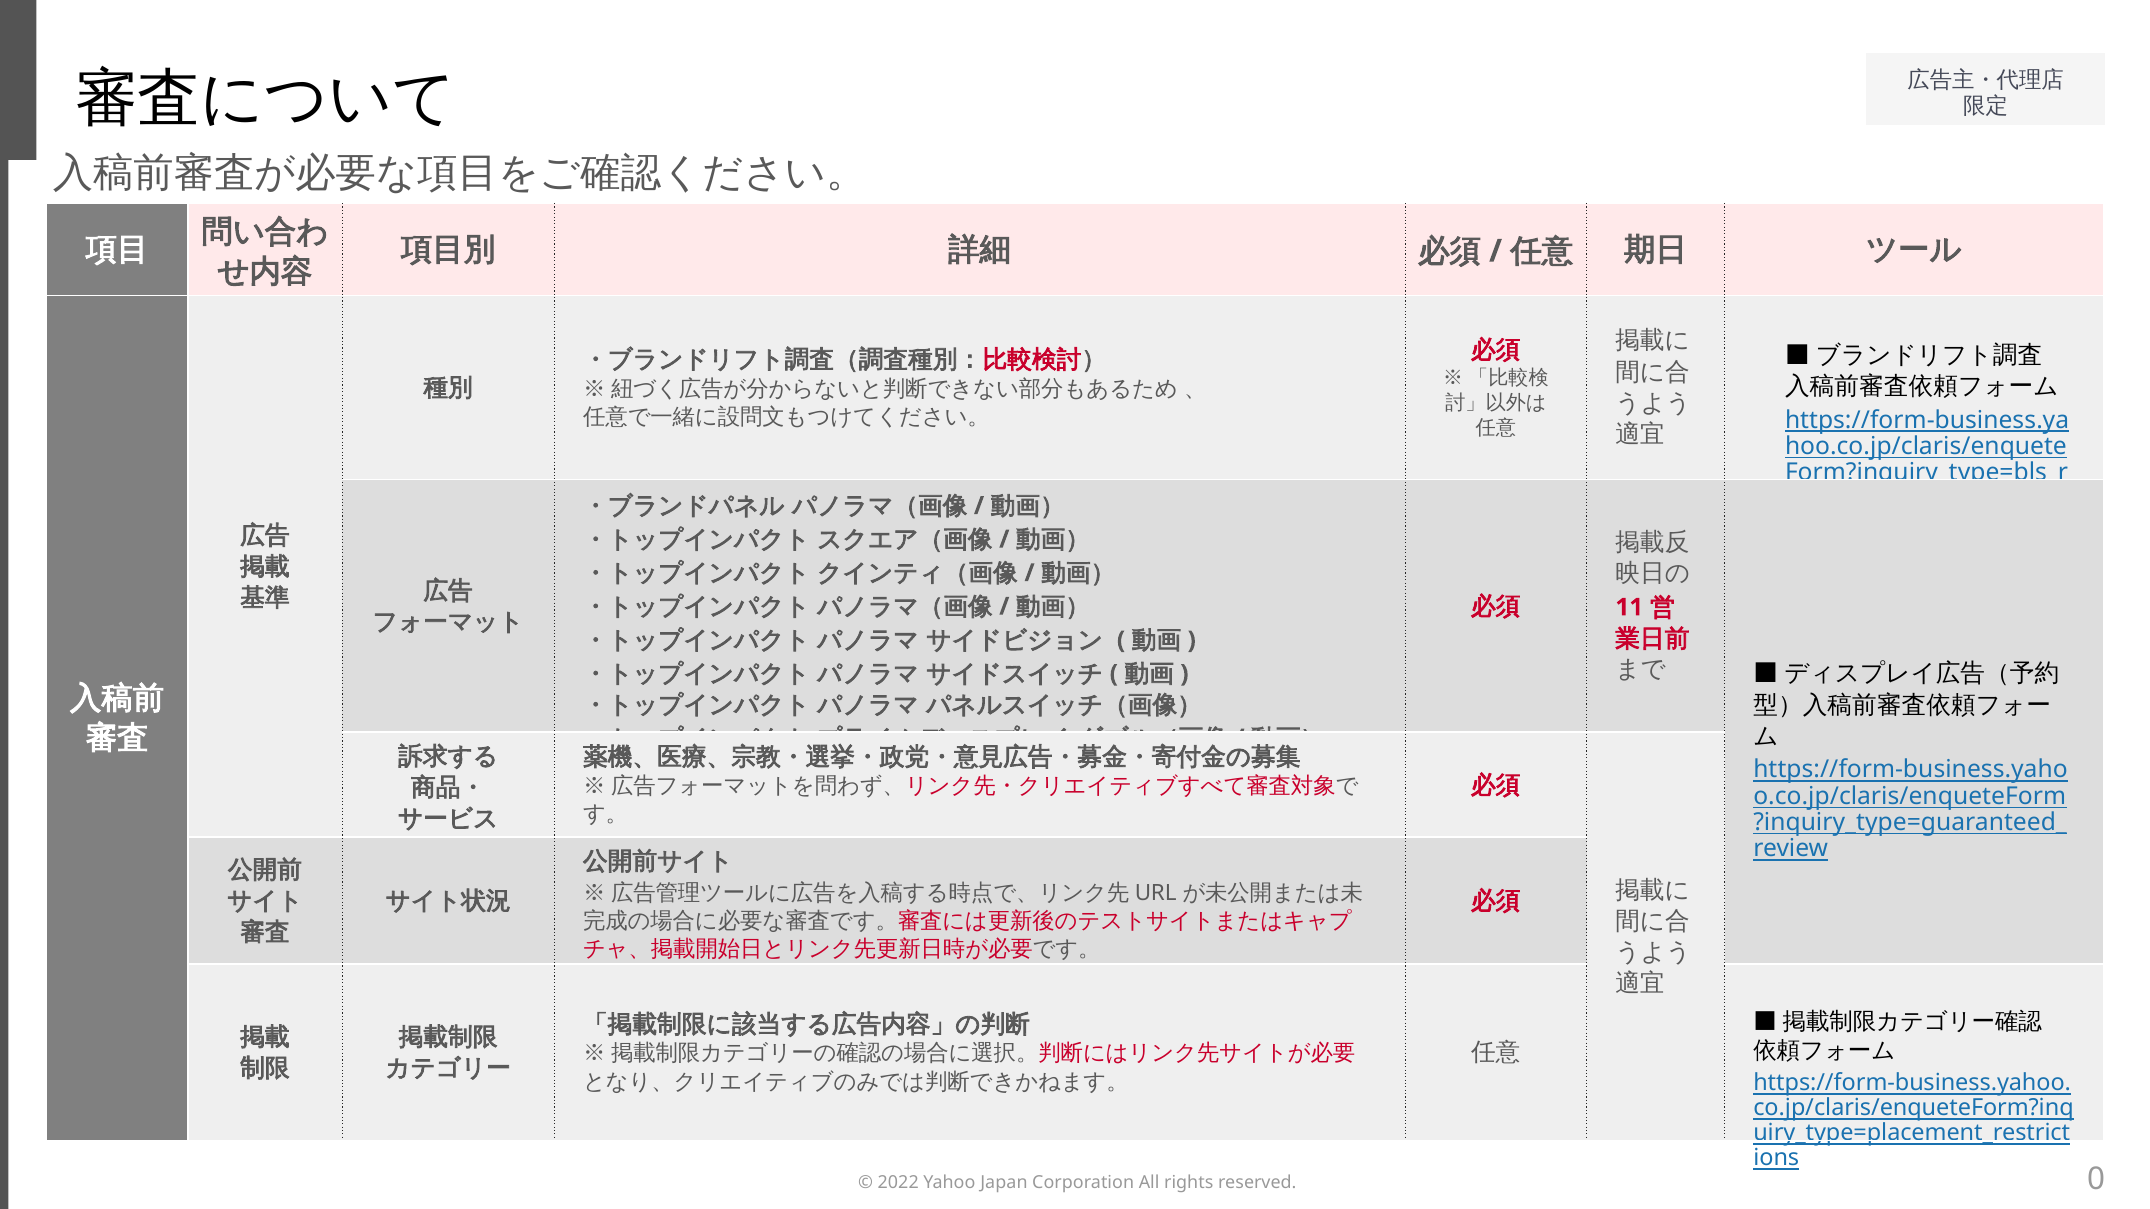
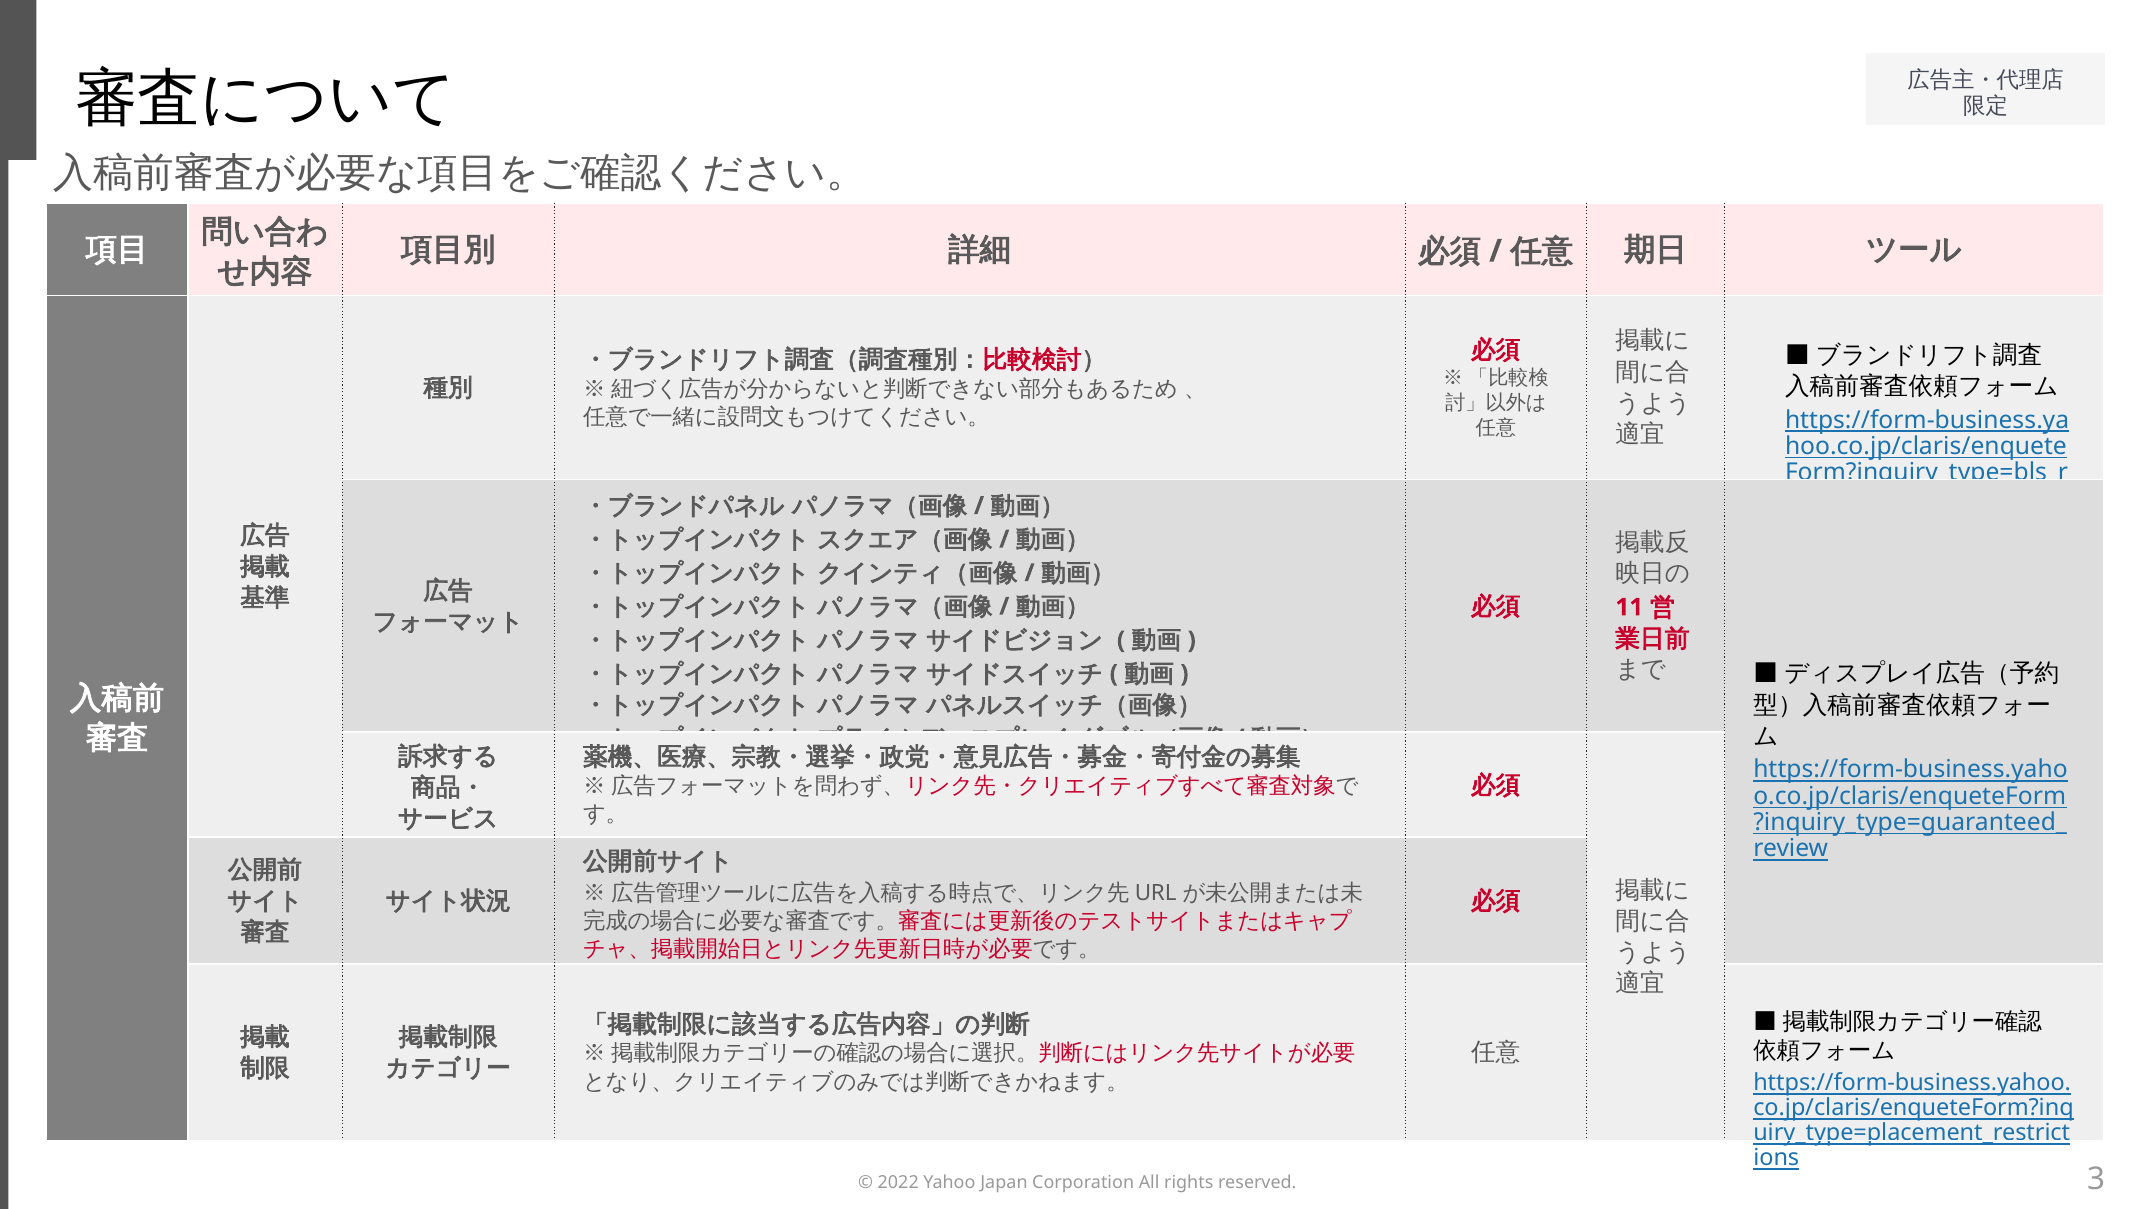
0: 0 -> 3 (2096, 1180)
